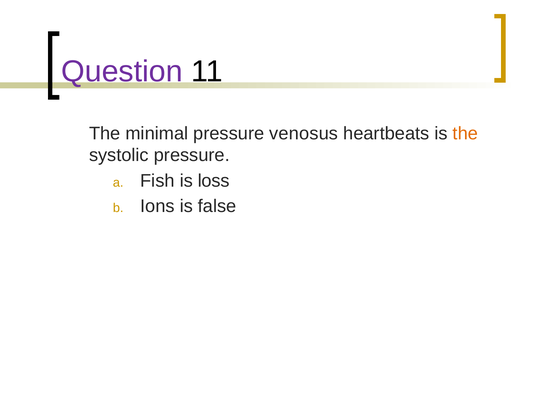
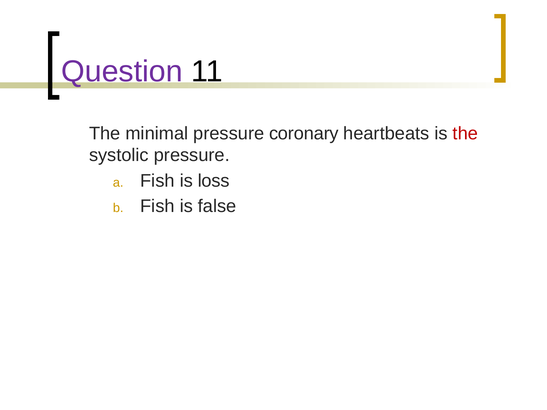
venosus: venosus -> coronary (304, 133)
the colour: orange -> red (465, 133)
Ions: Ions -> Fish (157, 206)
